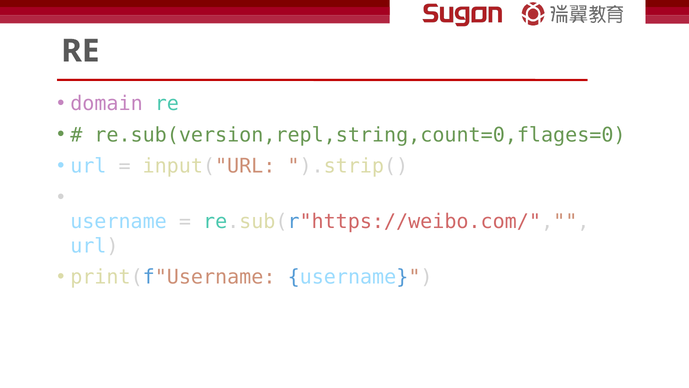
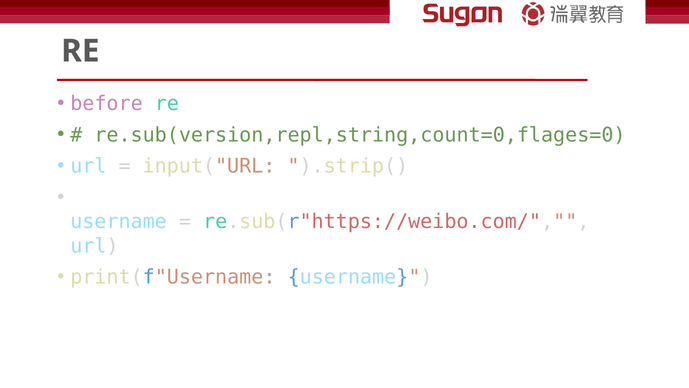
domain: domain -> before (107, 103)
